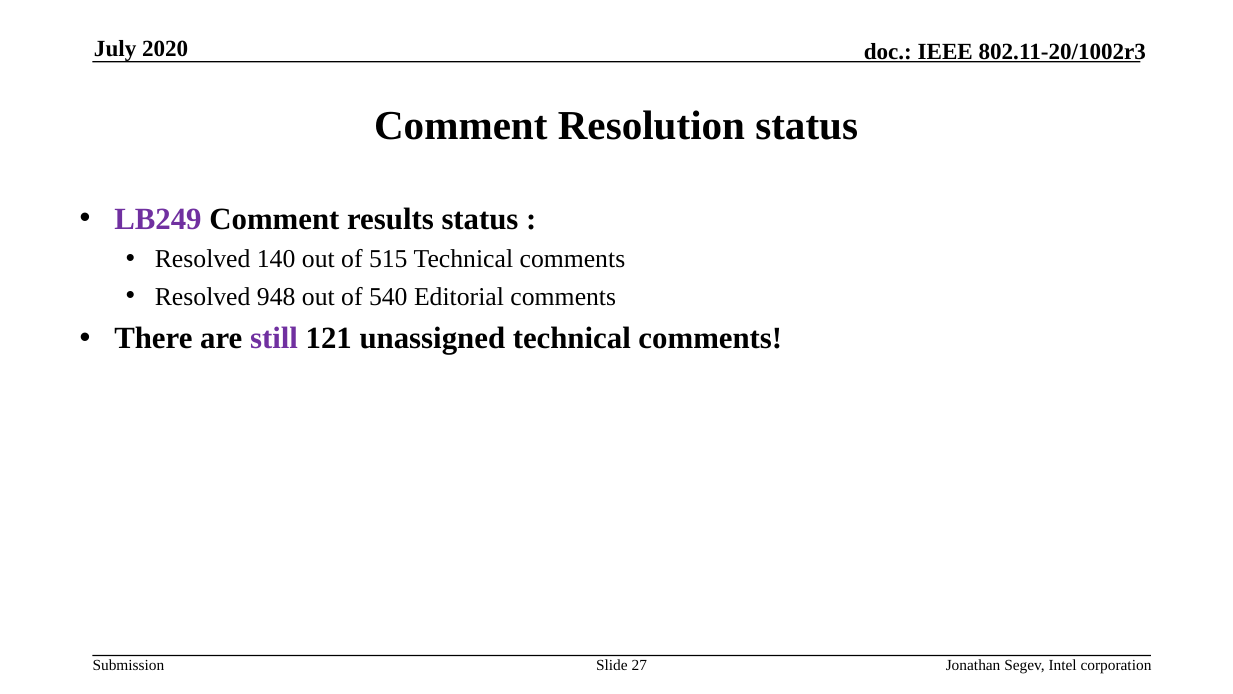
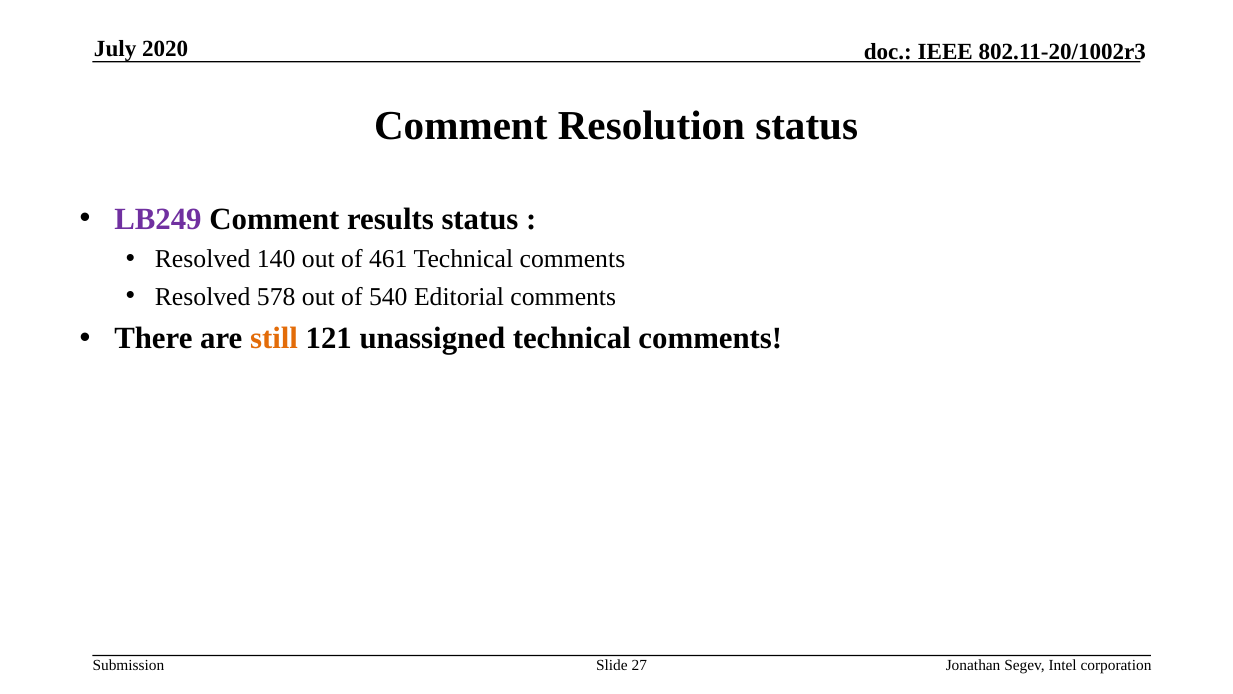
515: 515 -> 461 (388, 259)
948: 948 -> 578 (276, 296)
still colour: purple -> orange (274, 338)
